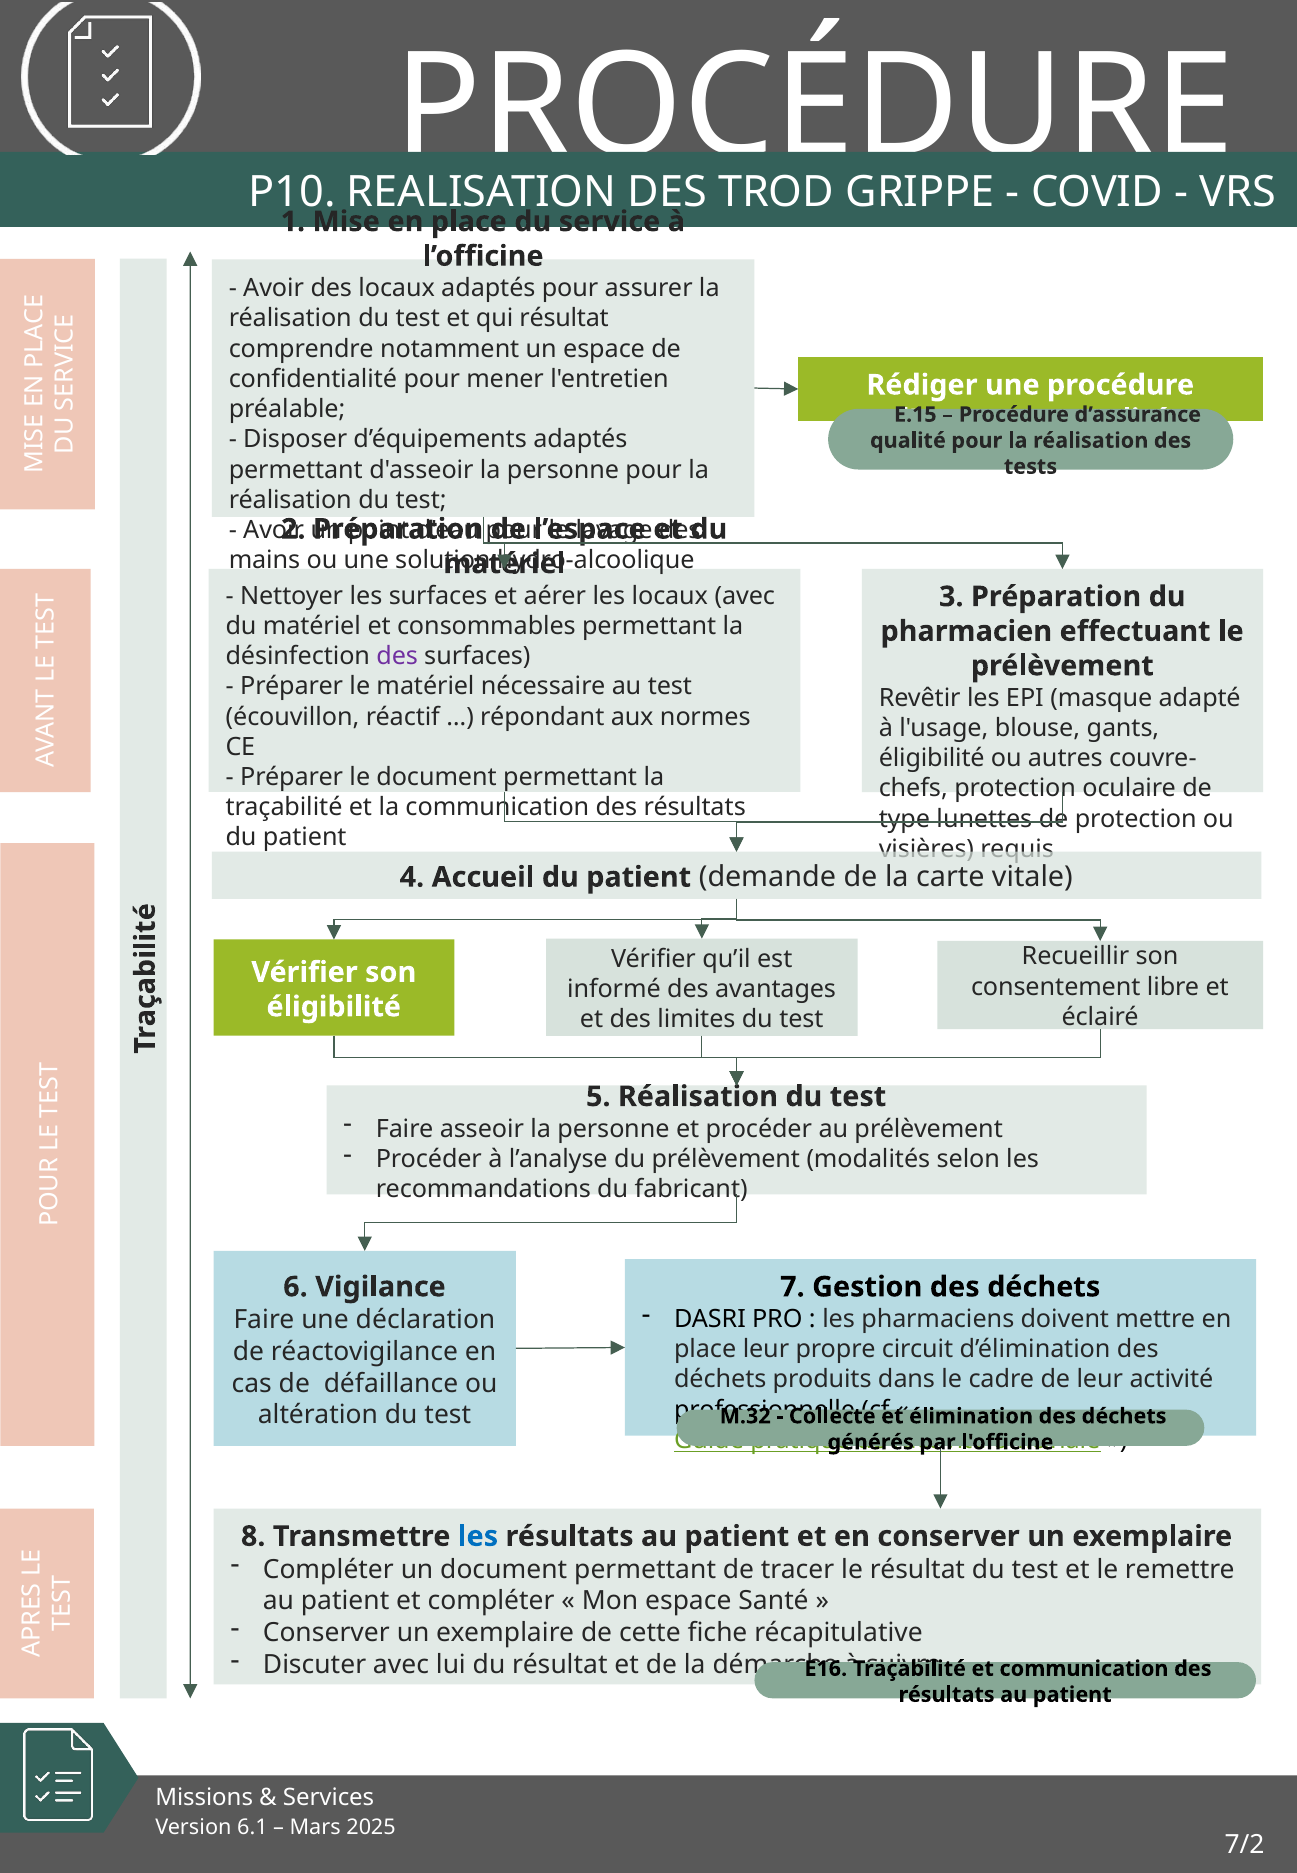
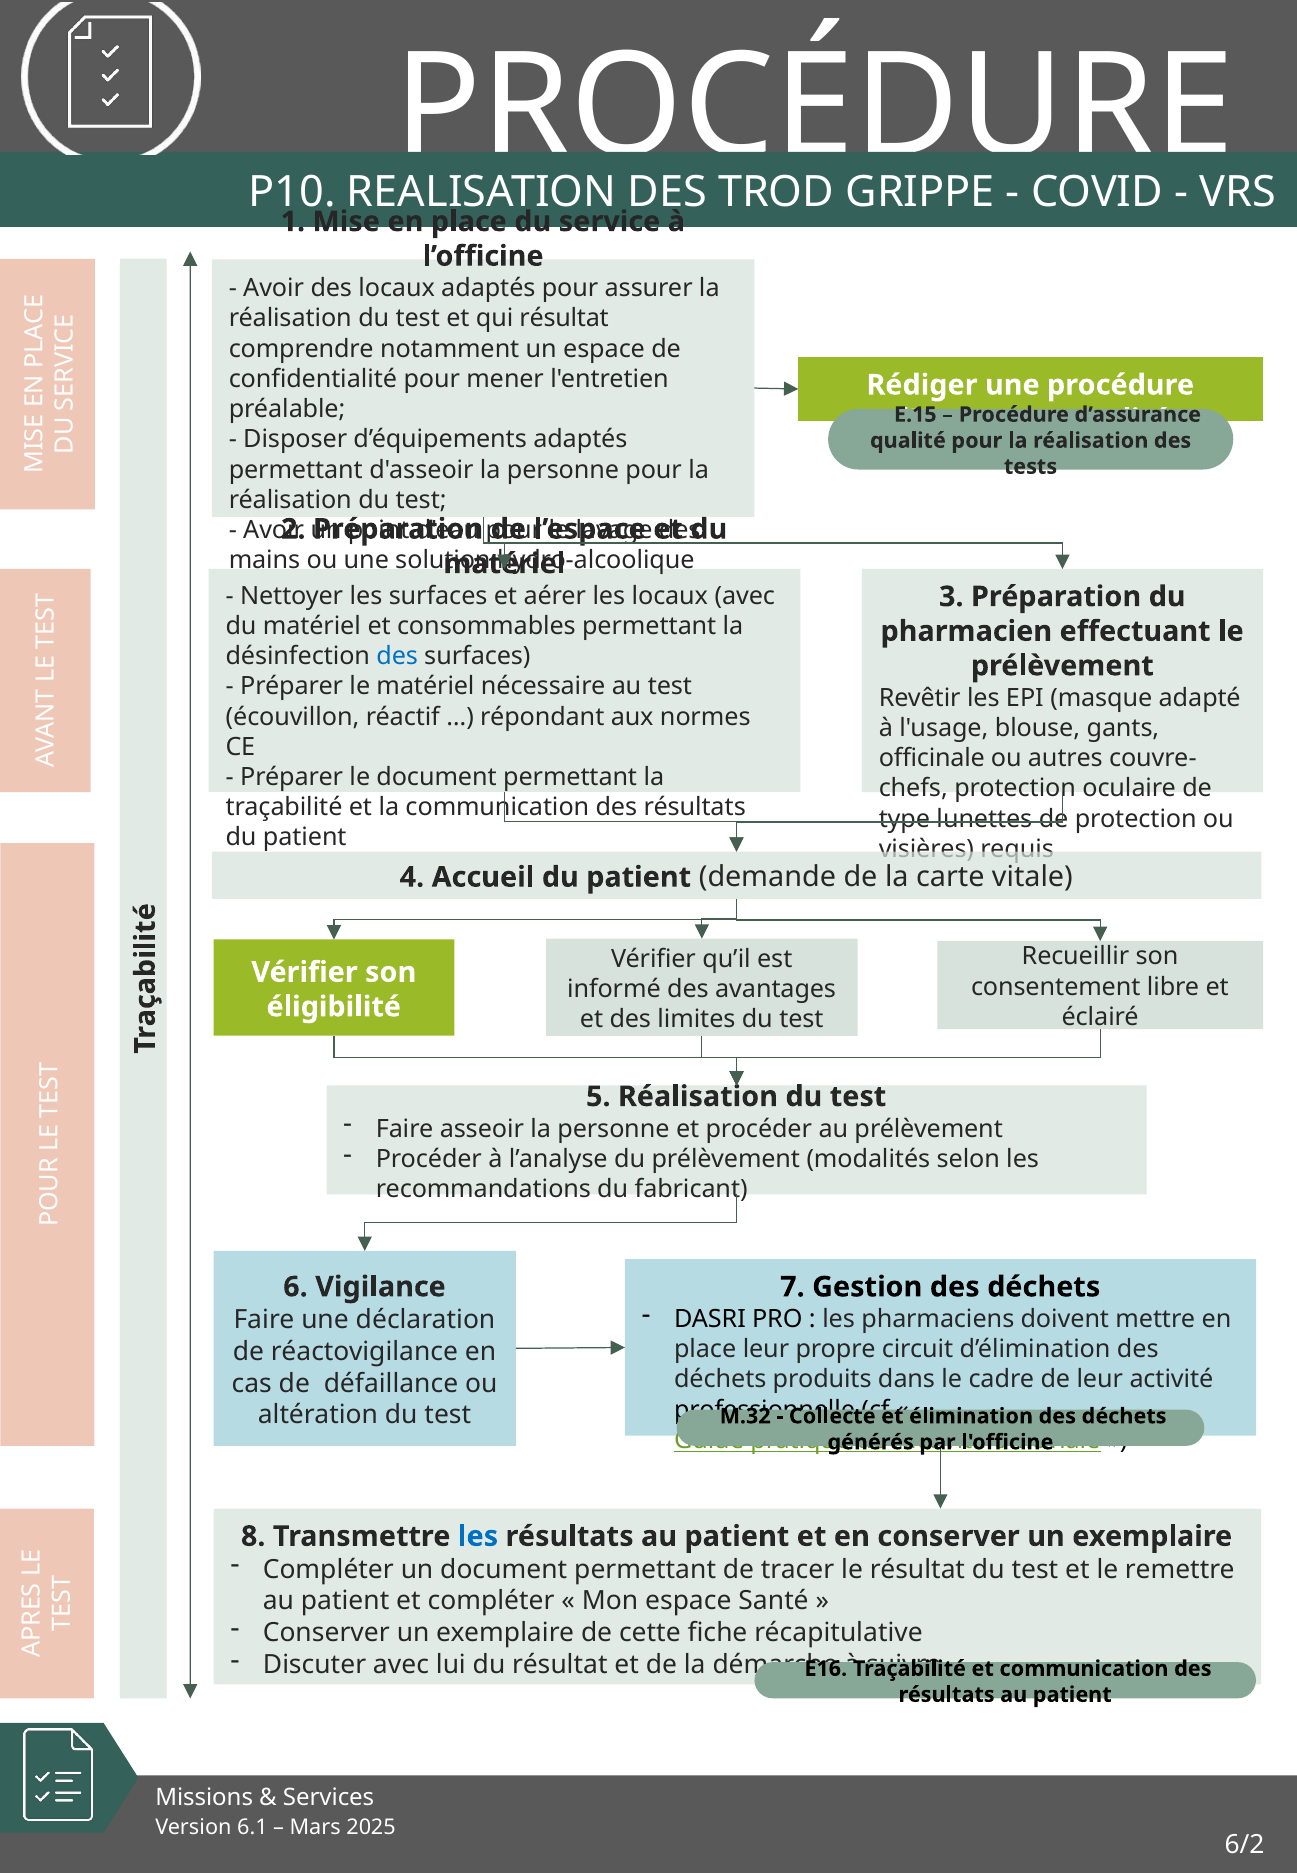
des colour: purple -> blue (397, 656)
éligibilité: éligibilité -> officinale (932, 759)
7/2: 7/2 -> 6/2 (1245, 1846)
